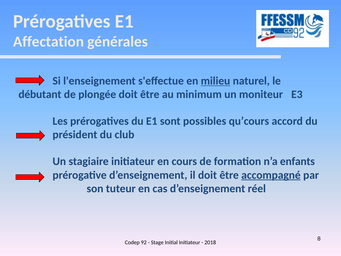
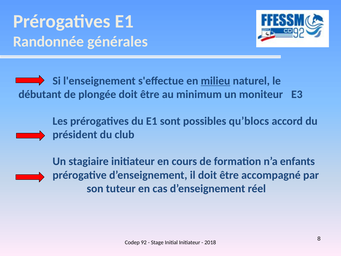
Affectation: Affectation -> Randonnée (49, 42)
qu’cours: qu’cours -> qu’blocs (249, 121)
accompagné underline: present -> none (271, 175)
